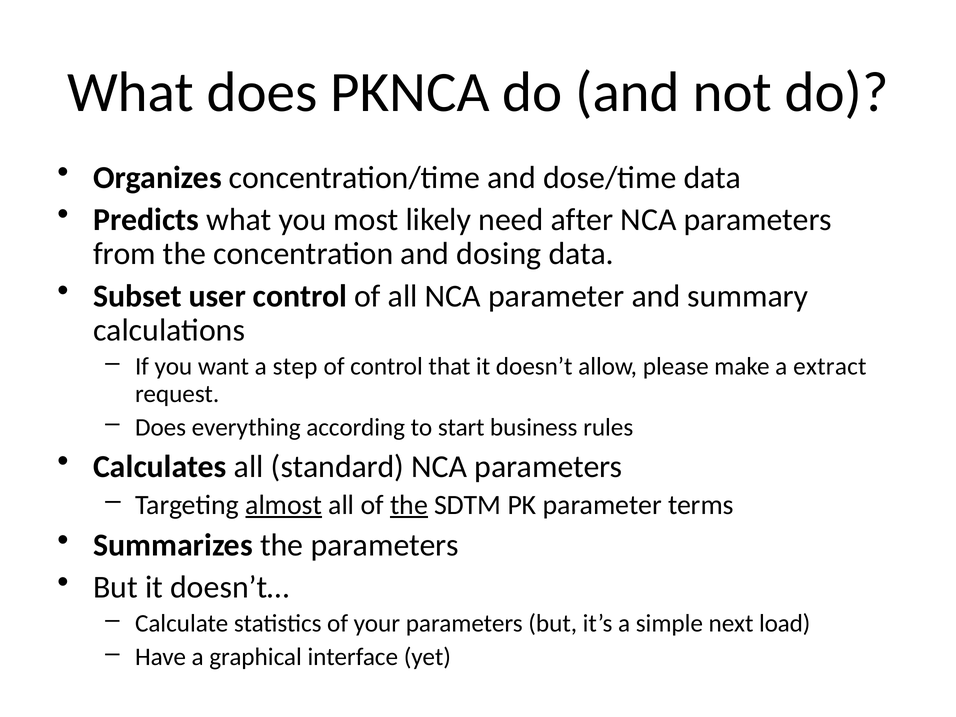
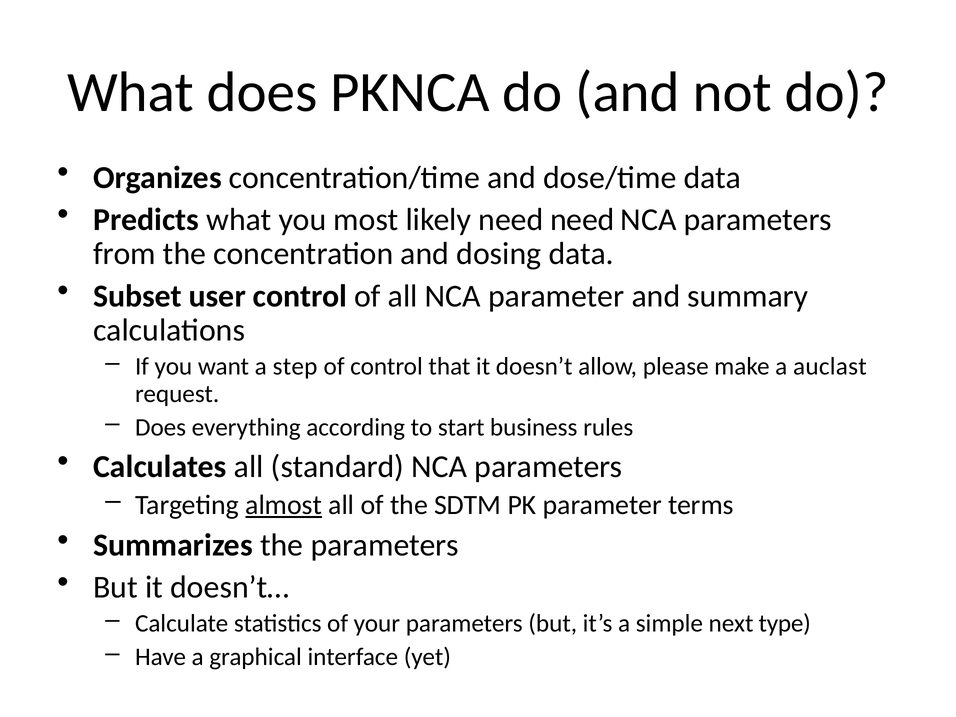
need after: after -> need (582, 220)
extract: extract -> auclast (830, 367)
the underline: present -> none (409, 505)
load: load -> type (785, 624)
